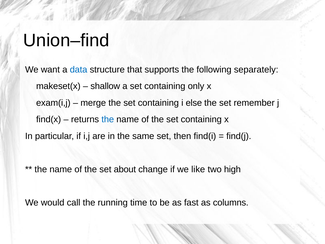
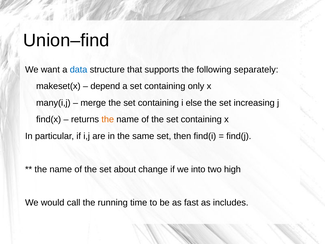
shallow: shallow -> depend (105, 86)
exam(i,j: exam(i,j -> many(i,j (53, 103)
remember: remember -> increasing (254, 103)
the colour: blue -> orange (108, 119)
like: like -> into (198, 169)
columns: columns -> includes (231, 202)
